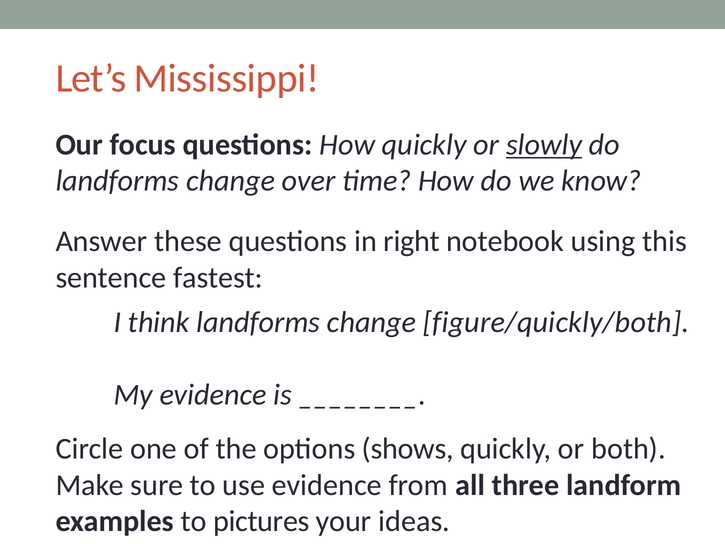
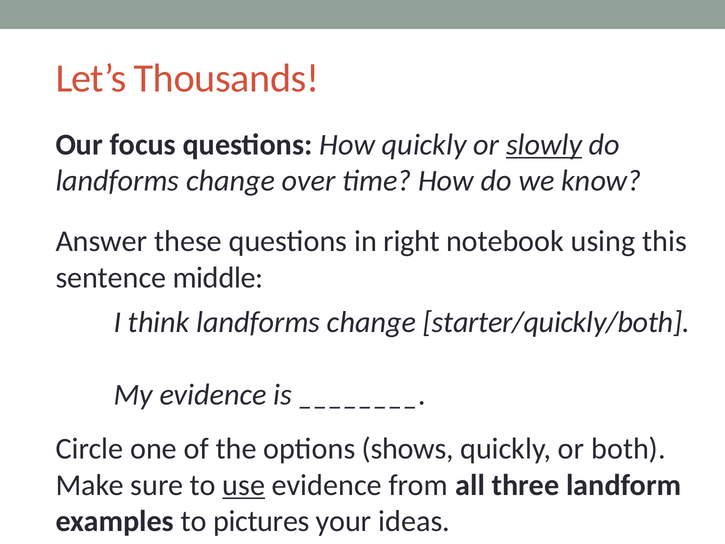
Mississippi: Mississippi -> Thousands (226, 78)
fastest: fastest -> middle (218, 278)
figure/quickly/both: figure/quickly/both -> starter/quickly/both (556, 322)
use underline: none -> present (244, 485)
